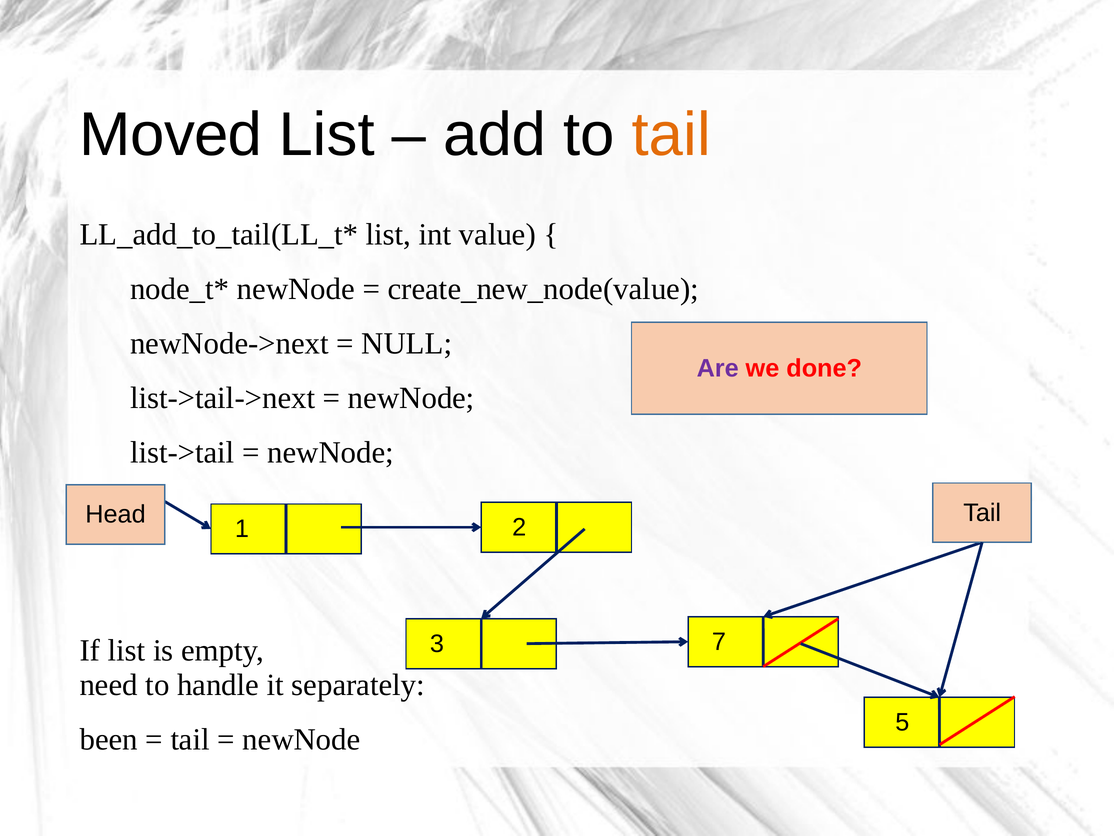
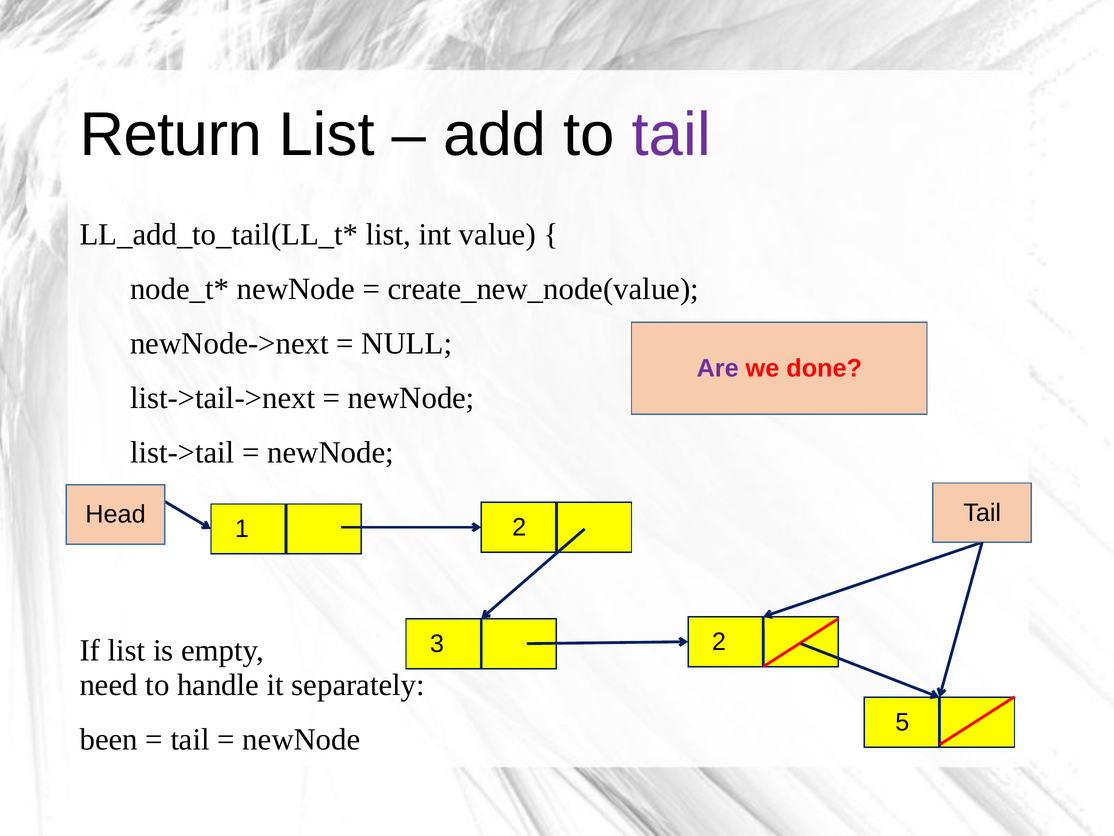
Moved: Moved -> Return (171, 135)
tail colour: orange -> purple (671, 135)
3 7: 7 -> 2 (719, 641)
